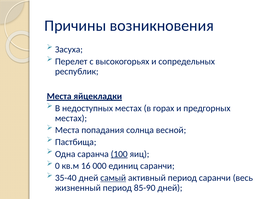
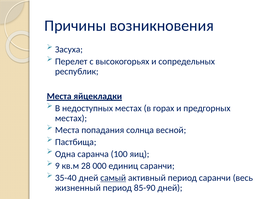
100 underline: present -> none (119, 154)
0: 0 -> 9 (57, 166)
16: 16 -> 28 (86, 166)
